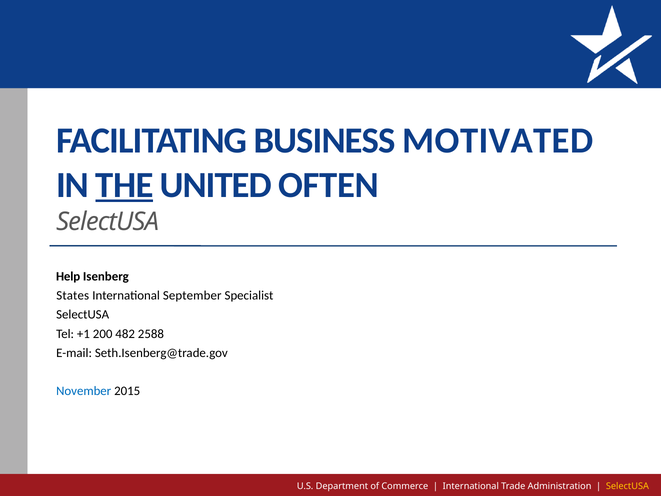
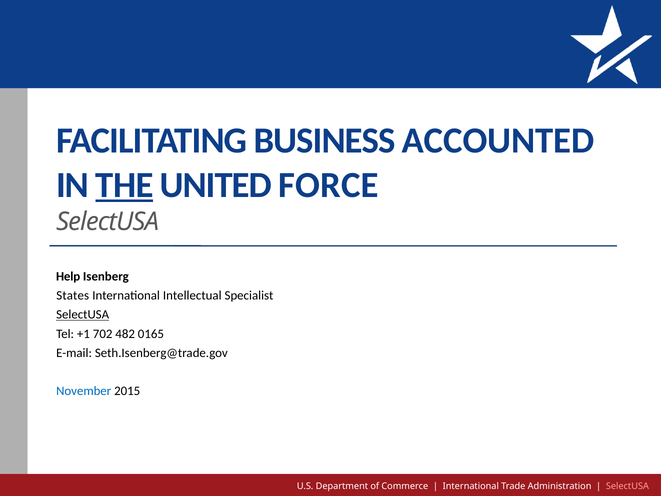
MOTIVATED: MOTIVATED -> ACCOUNTED (498, 141)
OFTEN: OFTEN -> FORCE (328, 185)
September: September -> Intellectual (192, 295)
SelectUSA underline: none -> present (83, 315)
200: 200 -> 702 (103, 334)
2588: 2588 -> 0165 (151, 334)
SelectUSA colour: yellow -> pink (627, 486)
